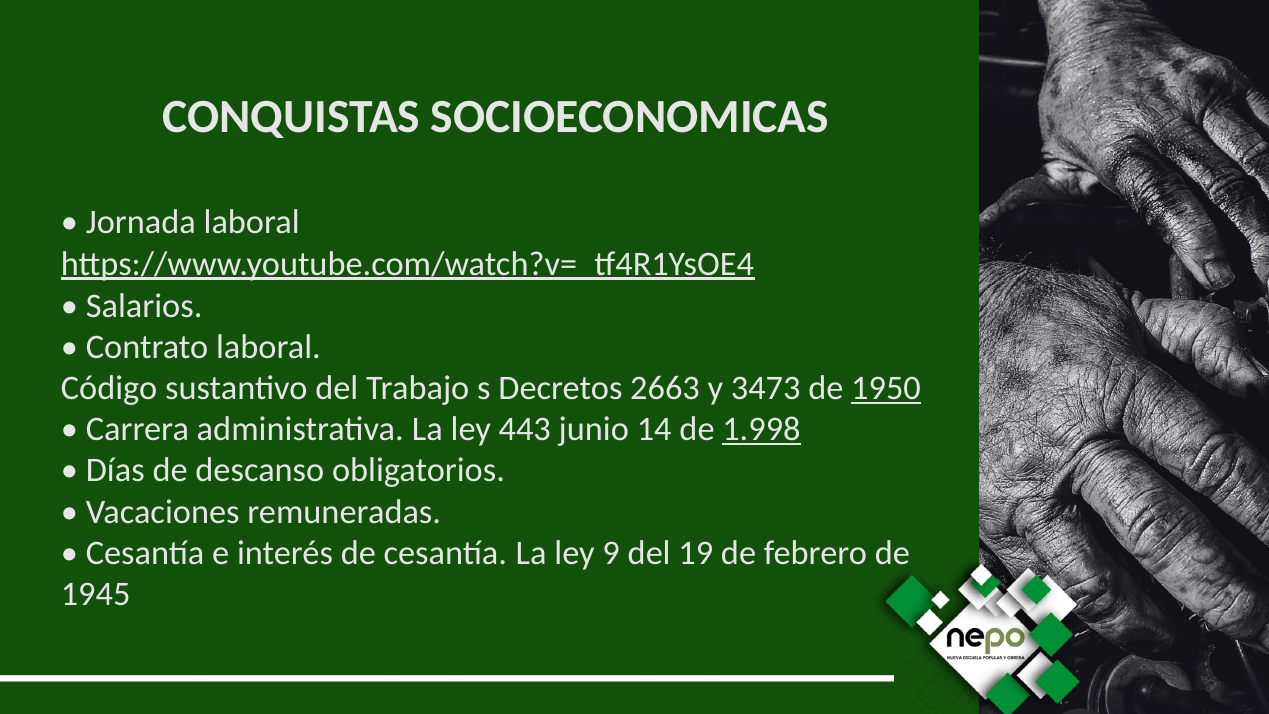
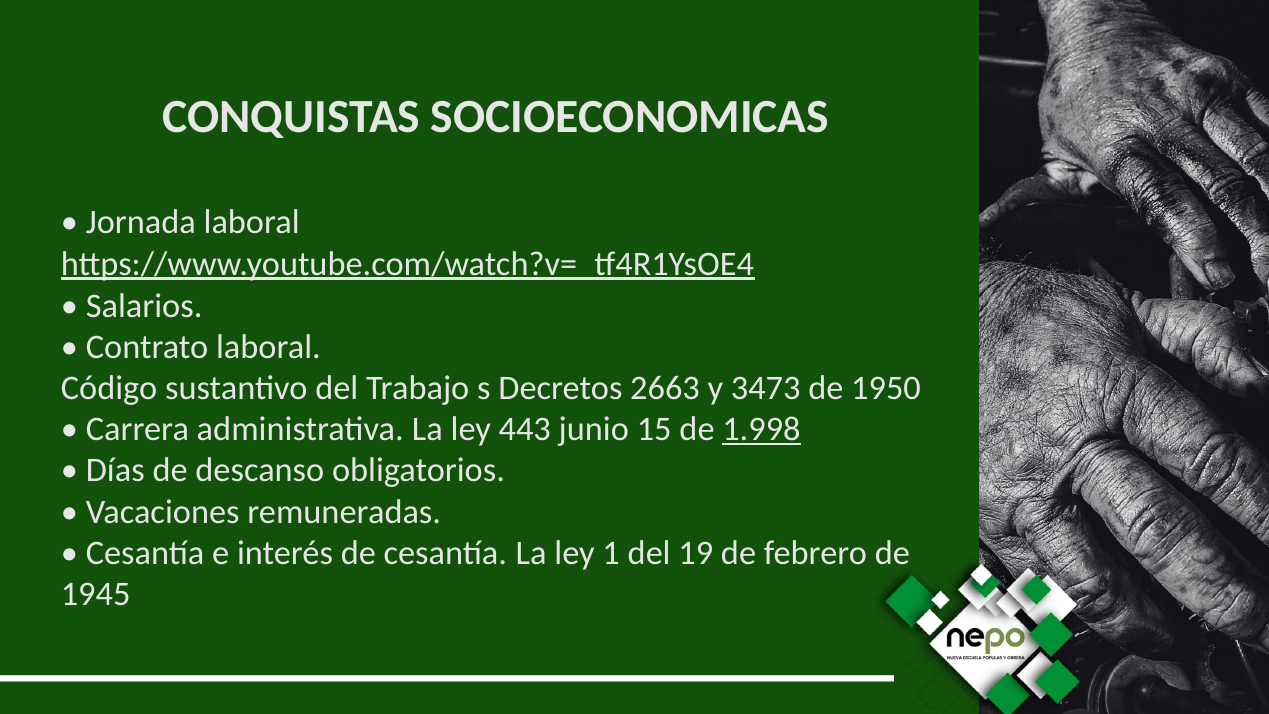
1950 underline: present -> none (886, 388)
14: 14 -> 15 (654, 429)
9: 9 -> 1 (611, 553)
